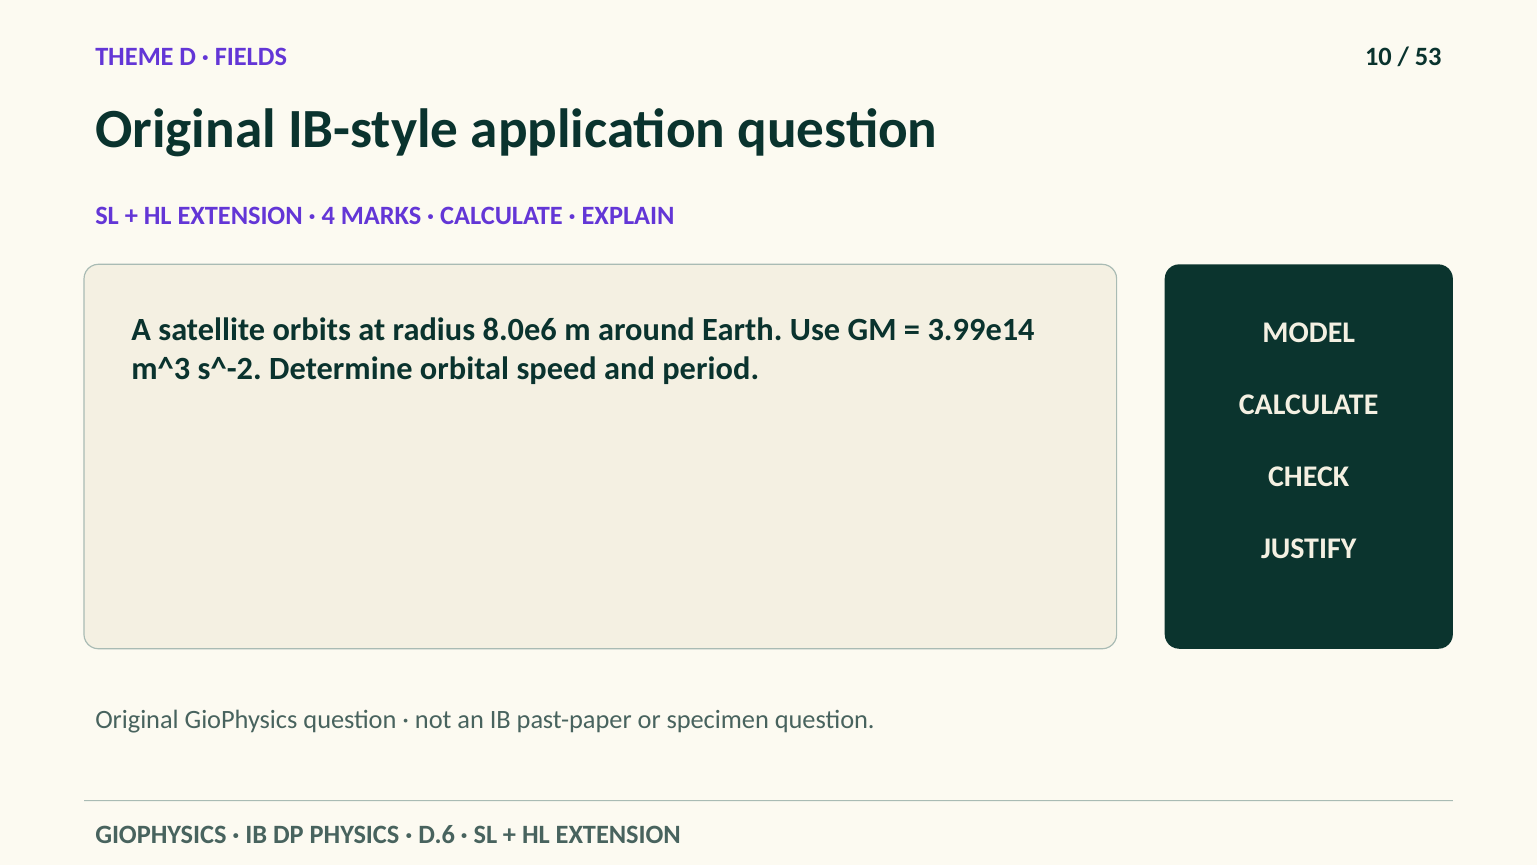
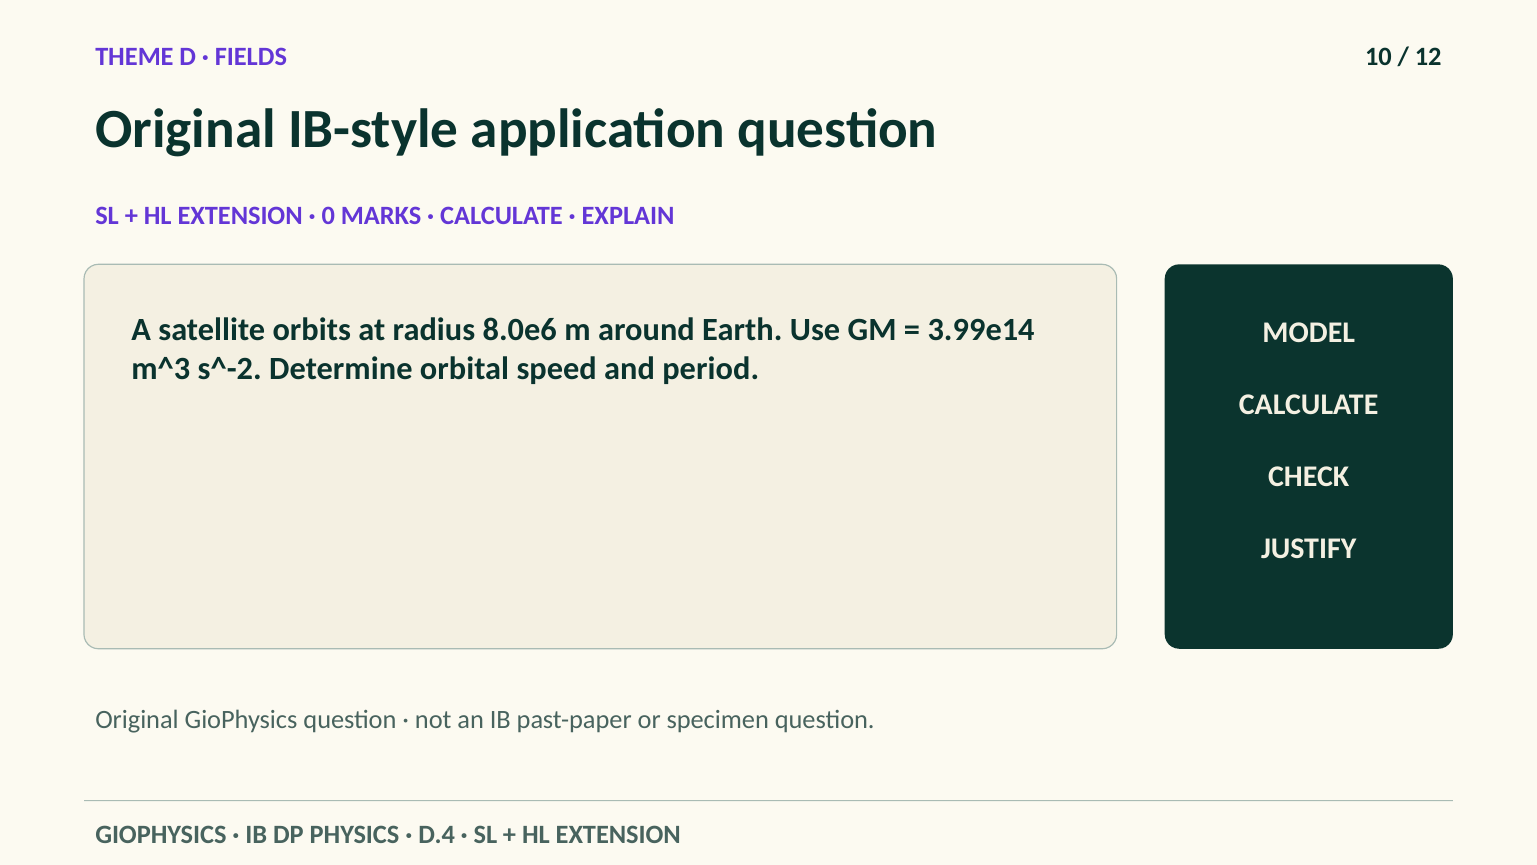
53: 53 -> 12 (1428, 57)
4: 4 -> 0 (328, 215)
D.6: D.6 -> D.4 (437, 834)
